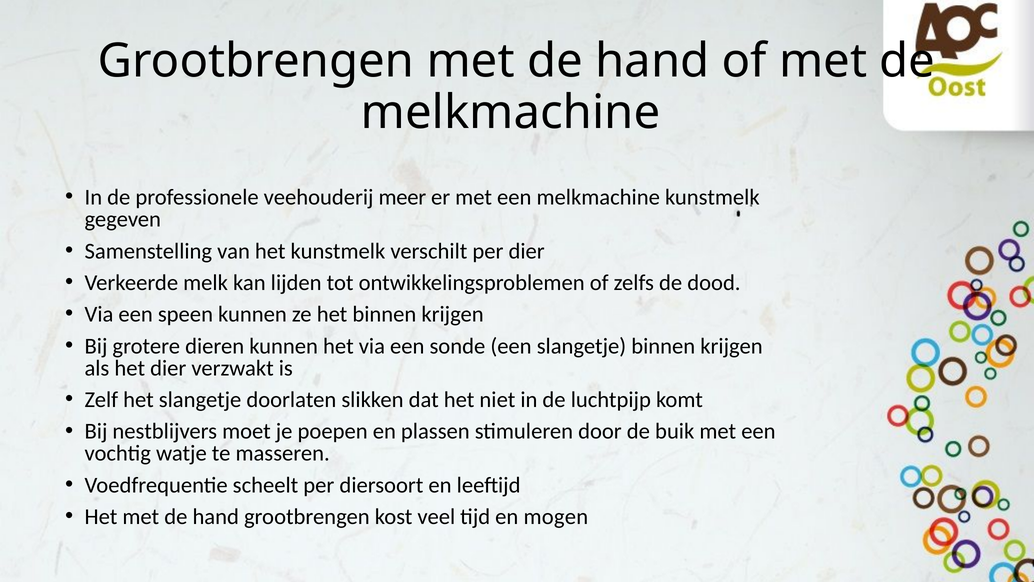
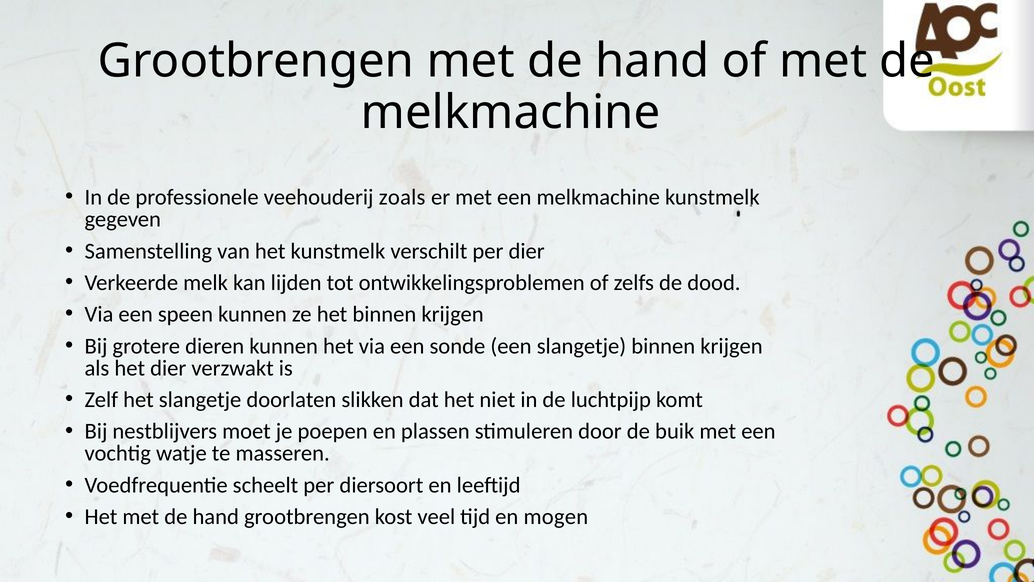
meer: meer -> zoals (402, 197)
